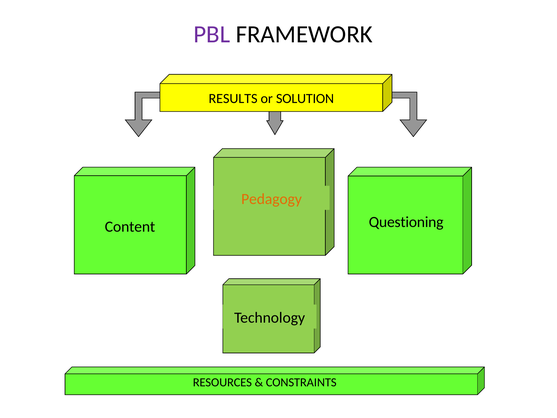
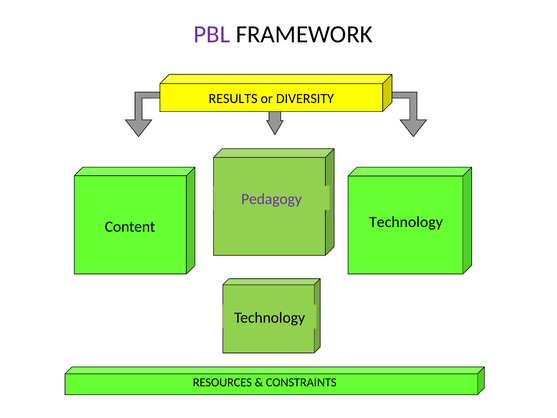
SOLUTION: SOLUTION -> DIVERSITY (305, 98)
Pedagogy colour: orange -> purple (272, 199)
Content Questioning: Questioning -> Technology (406, 222)
